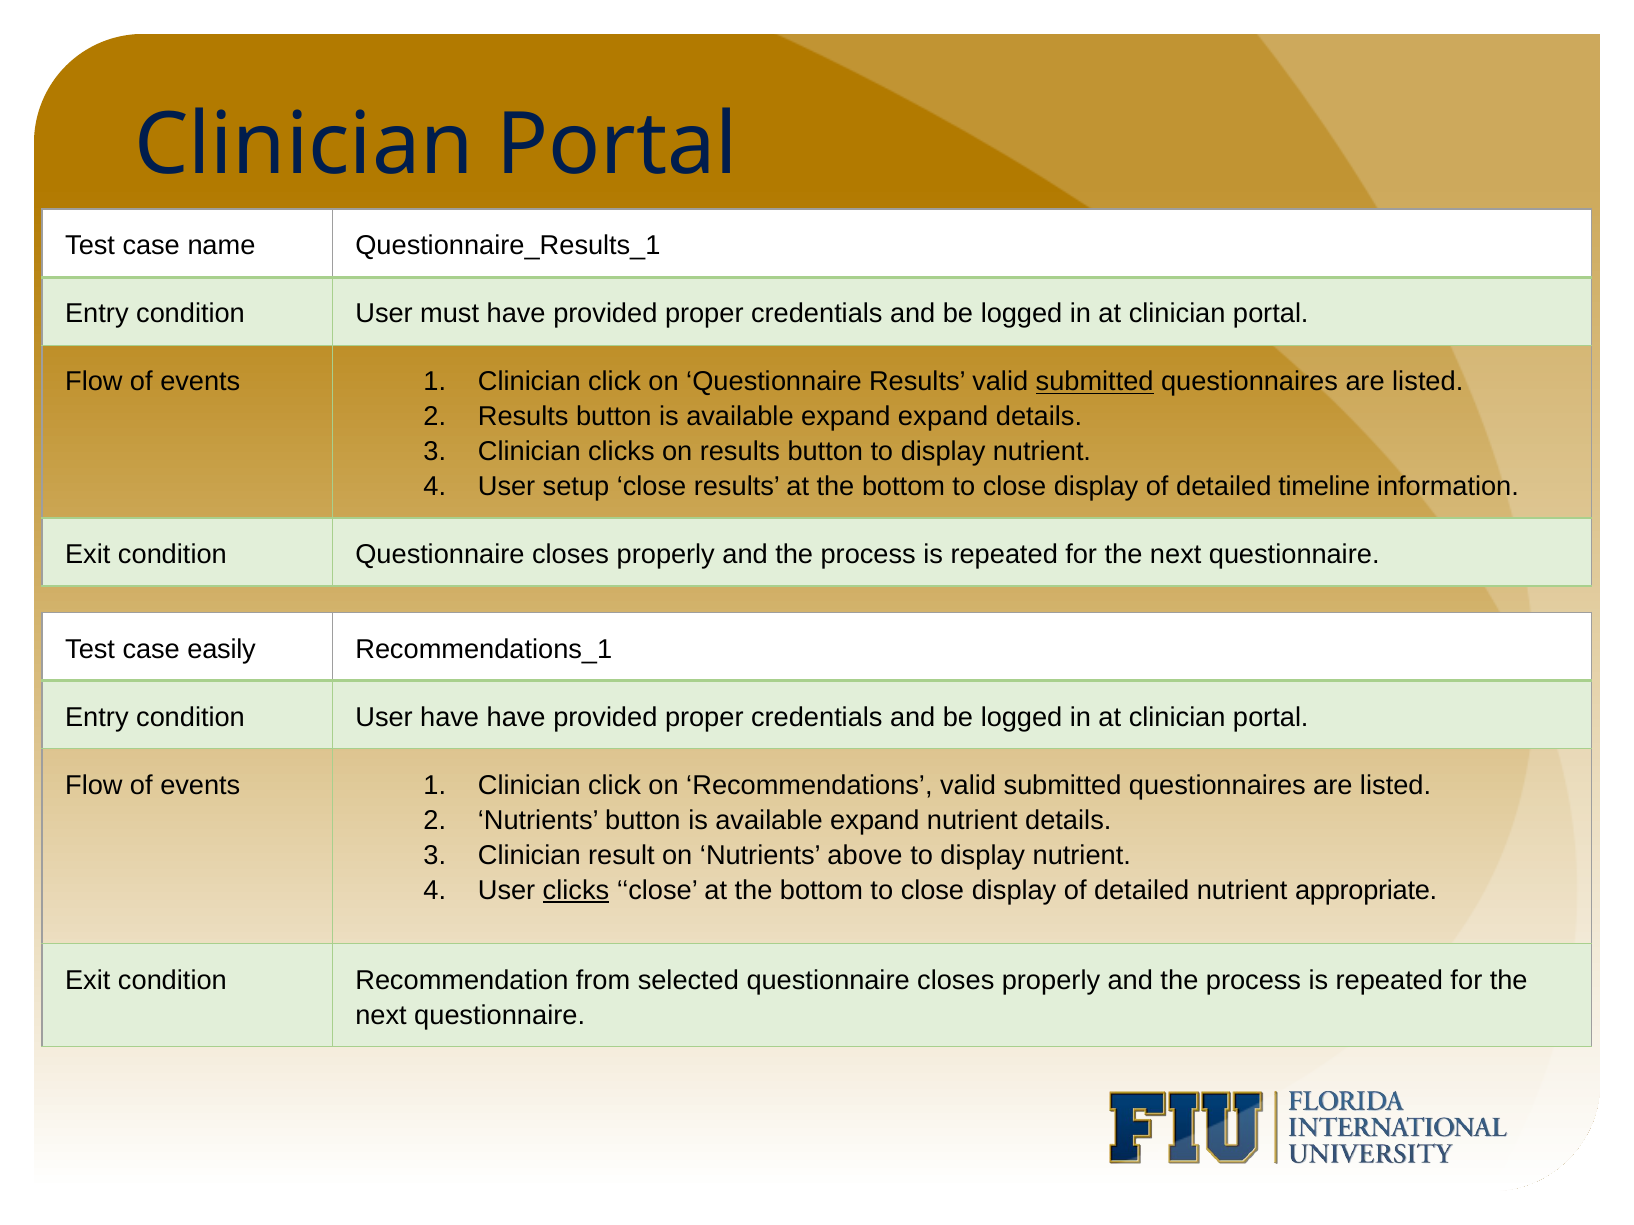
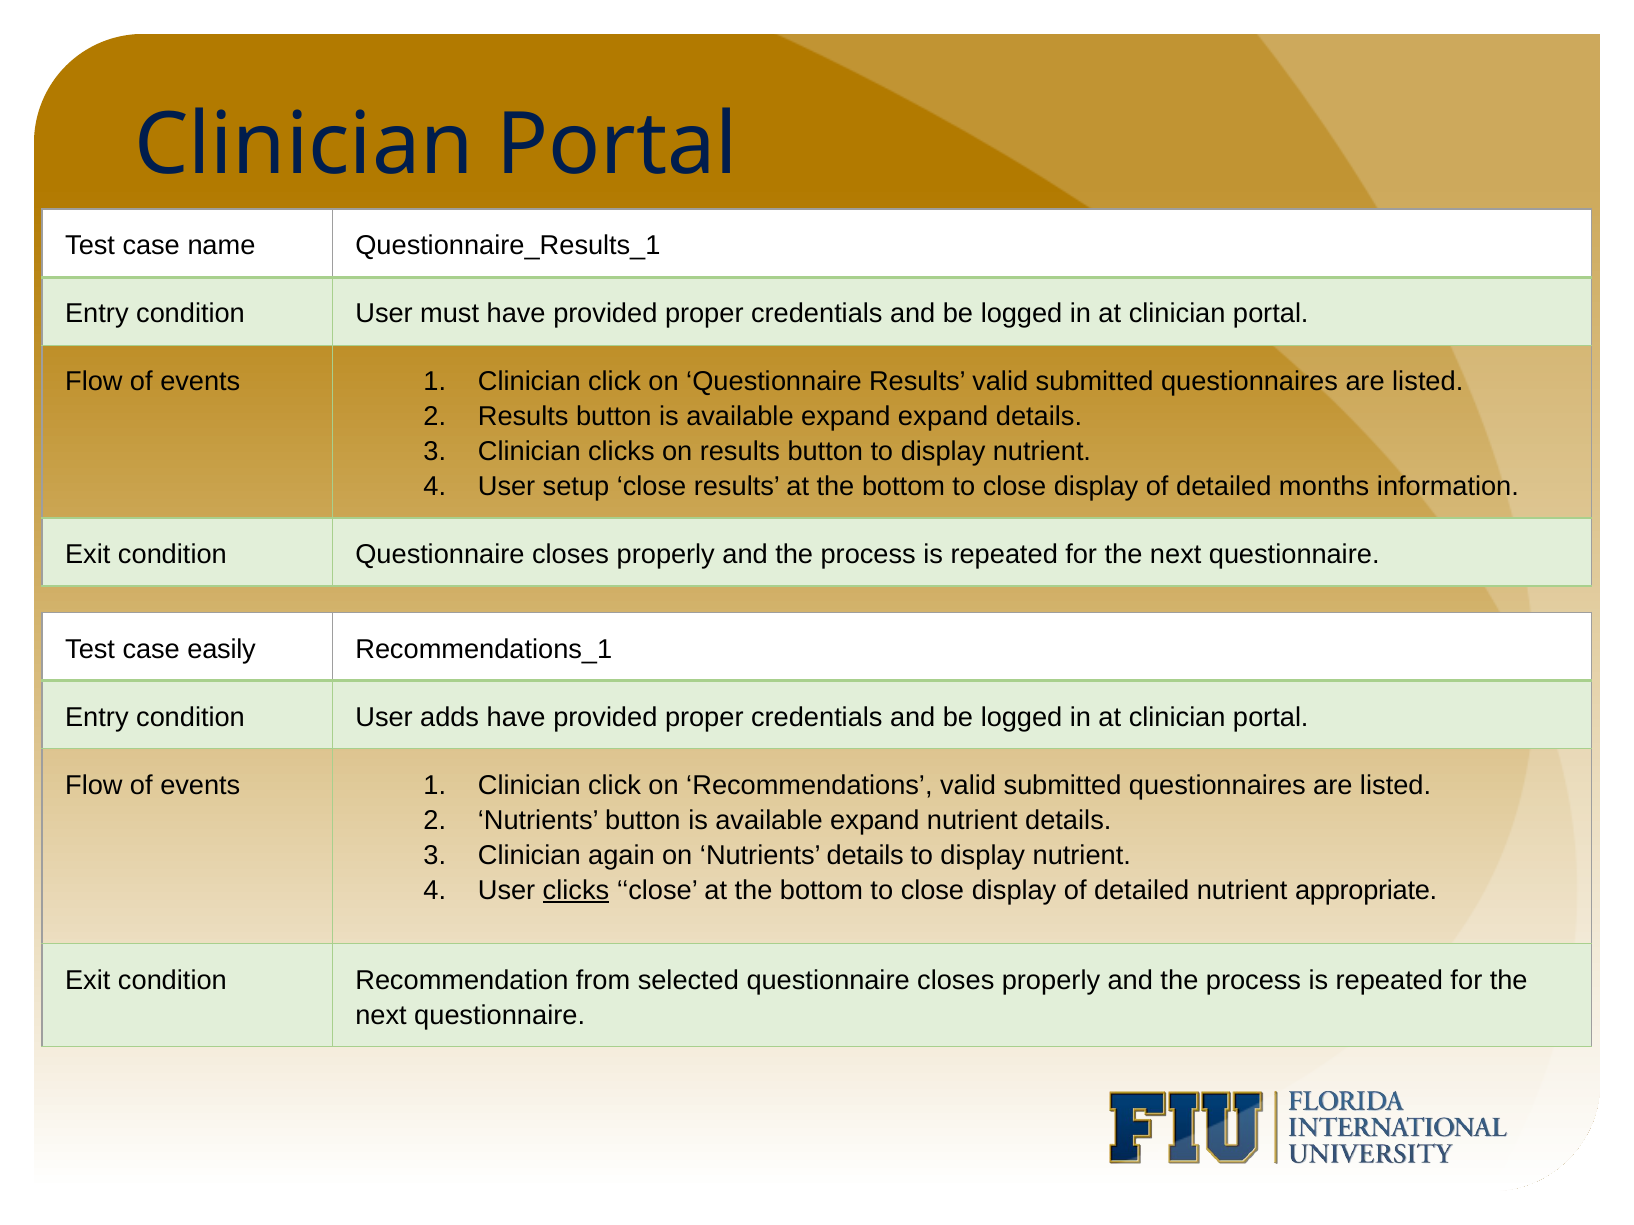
submitted underline: present -> none (1095, 382)
timeline: timeline -> months (1324, 487)
User have: have -> adds (450, 717)
result: result -> again (621, 856)
Nutrients above: above -> details (865, 856)
